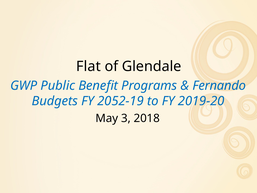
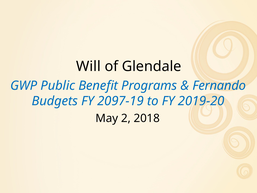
Flat: Flat -> Will (88, 66)
2052-19: 2052-19 -> 2097-19 (121, 101)
3: 3 -> 2 (126, 118)
